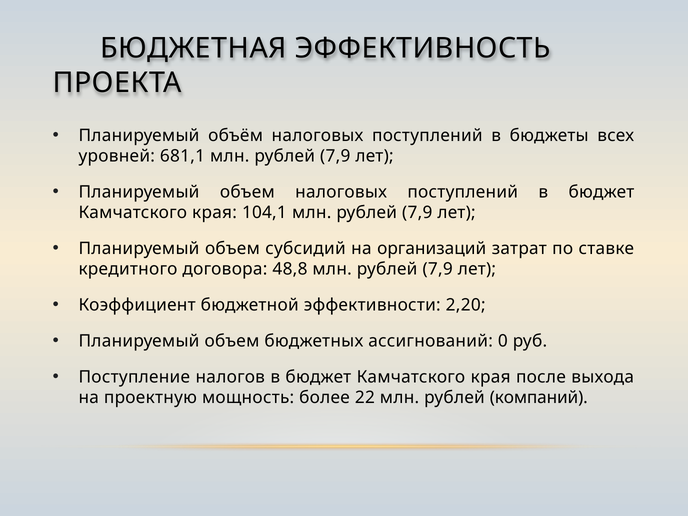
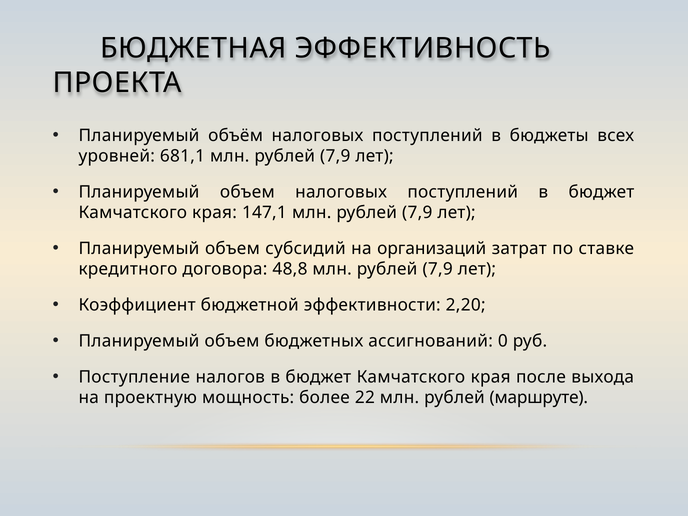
104,1: 104,1 -> 147,1 (264, 213)
компаний: компаний -> маршруте (539, 398)
